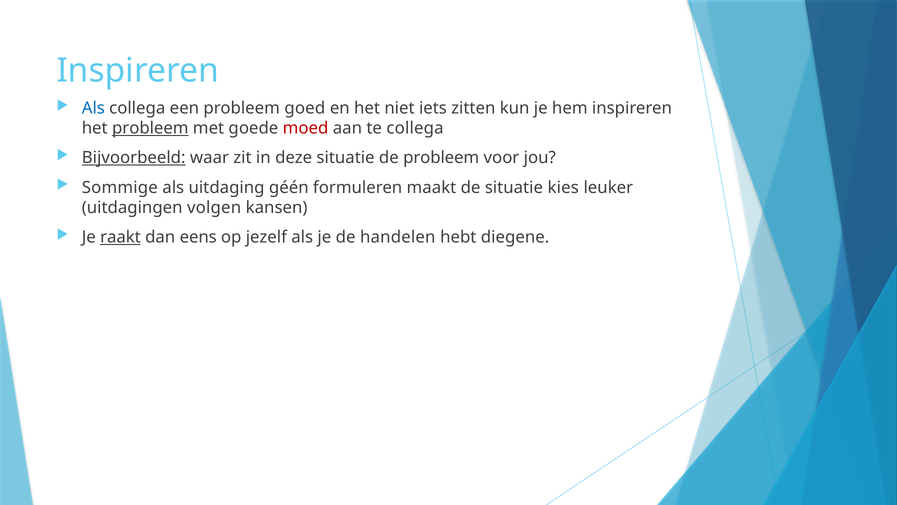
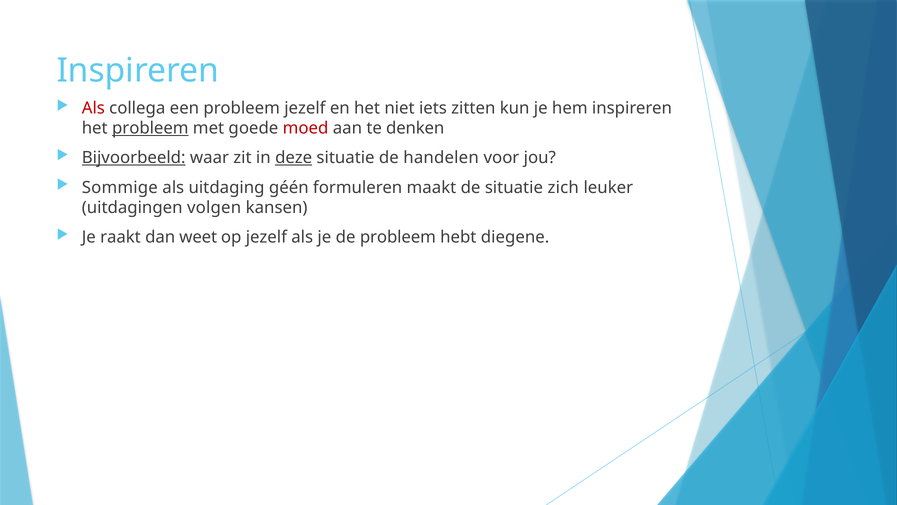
Als colour: blue -> red (93, 108)
probleem goed: goed -> jezelf (305, 108)
te collega: collega -> denken (415, 128)
deze underline: none -> present (294, 158)
de probleem: probleem -> handelen (441, 158)
kies: kies -> zich (563, 187)
raakt underline: present -> none (120, 237)
eens: eens -> weet (198, 237)
de handelen: handelen -> probleem (398, 237)
